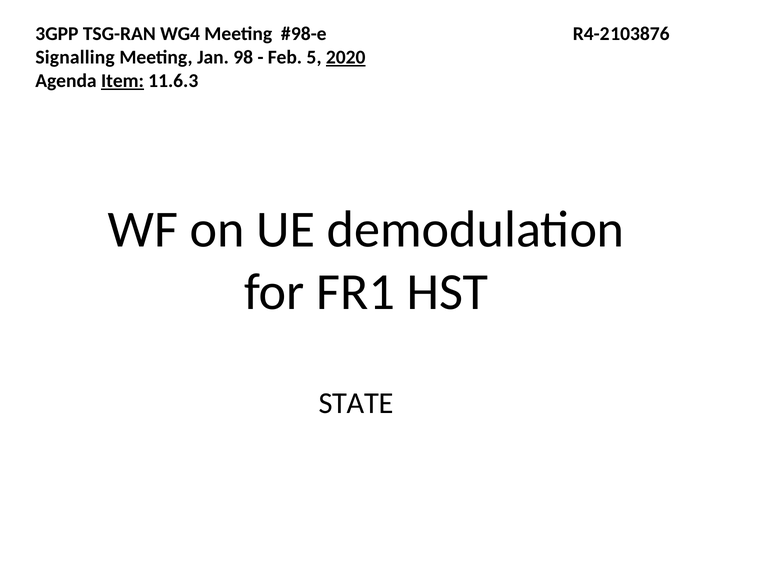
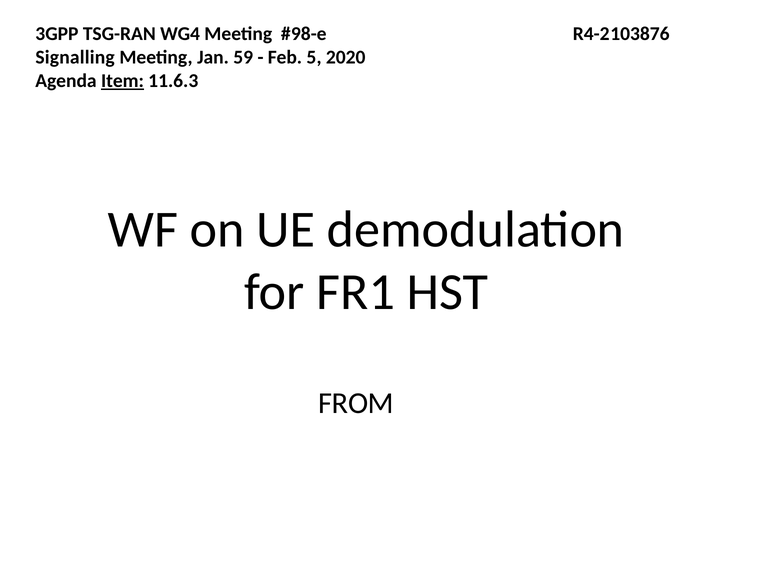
98: 98 -> 59 (243, 57)
2020 underline: present -> none (346, 57)
STATE: STATE -> FROM (356, 404)
